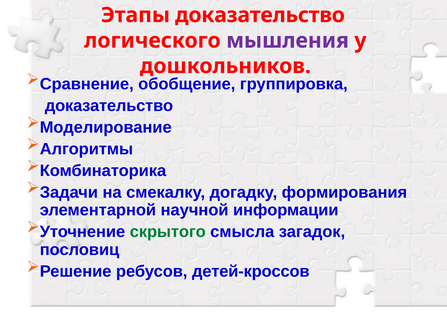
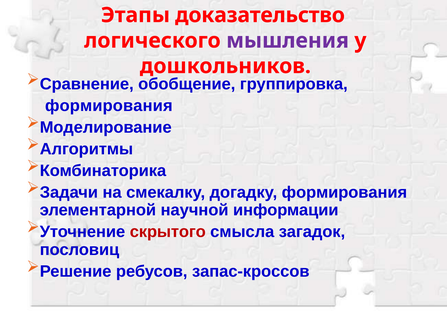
доказательство: доказательство -> формирования (109, 106)
скрытого colour: green -> red (168, 232)
детей-кроссов: детей-кроссов -> запас-кроссов (251, 271)
